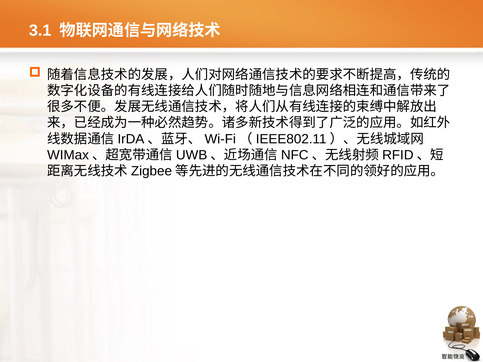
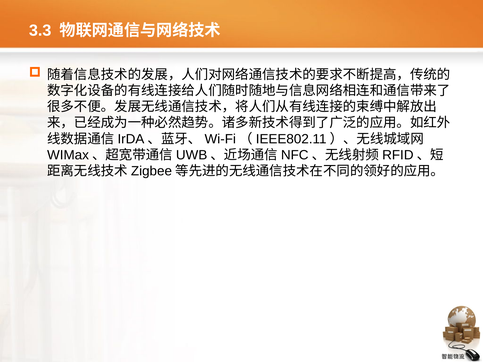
3.1: 3.1 -> 3.3 (40, 30)
